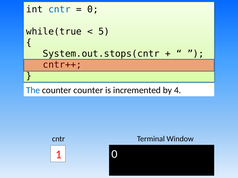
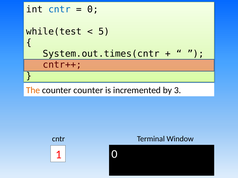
while(true: while(true -> while(test (54, 32)
System.out.stops(cntr: System.out.stops(cntr -> System.out.times(cntr (101, 54)
The colour: blue -> orange (33, 90)
4: 4 -> 3 (178, 90)
